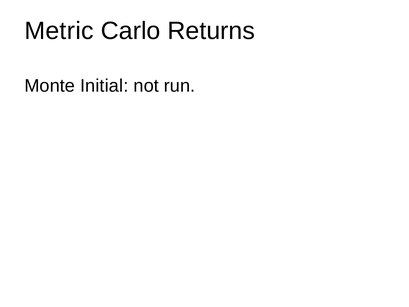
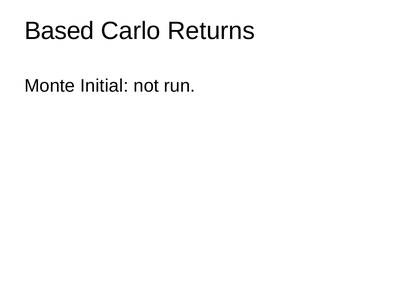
Metric: Metric -> Based (59, 31)
